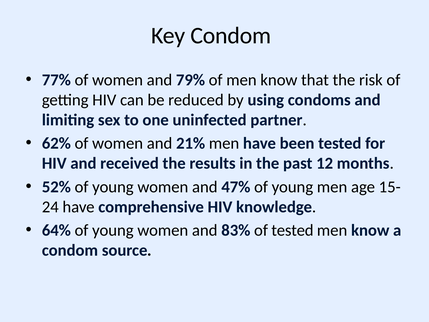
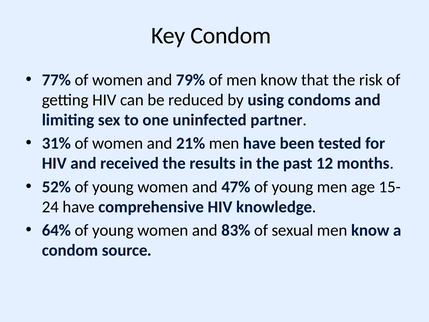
62%: 62% -> 31% (56, 143)
of tested: tested -> sexual (292, 230)
